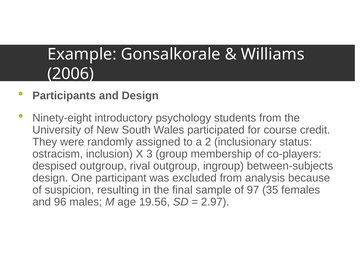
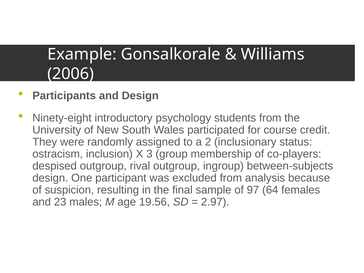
35: 35 -> 64 (270, 190)
96: 96 -> 23 (60, 202)
